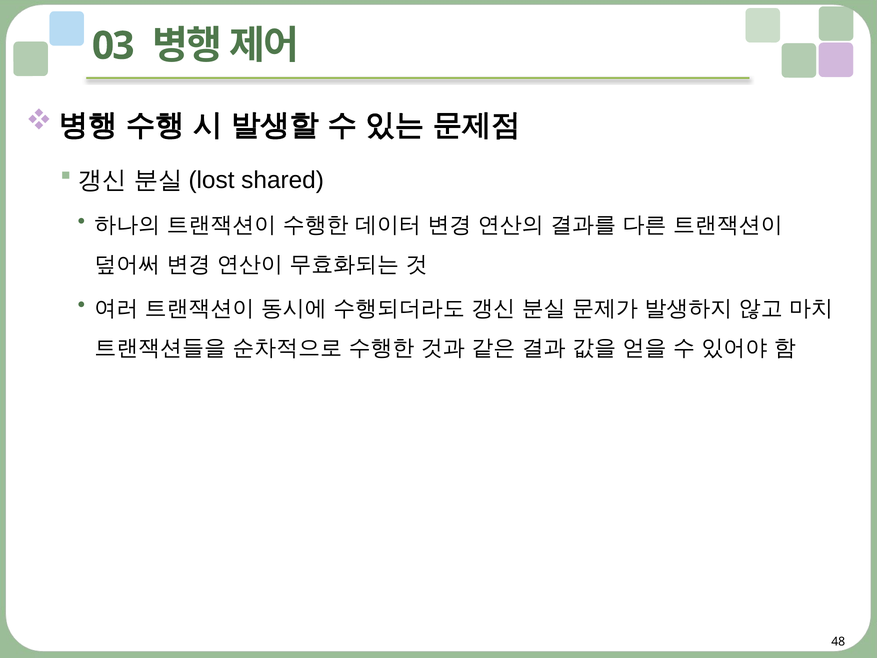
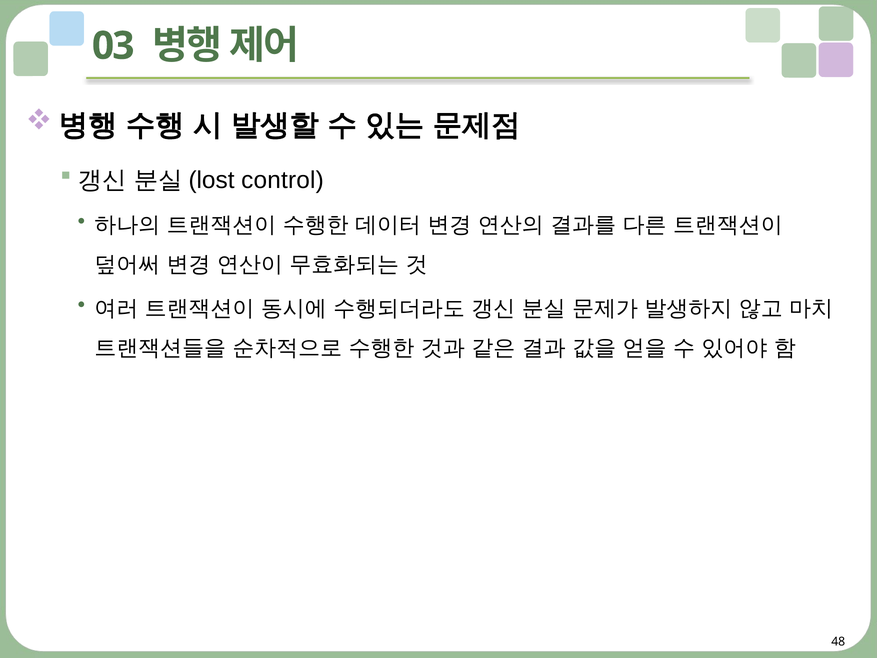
shared: shared -> control (283, 180)
